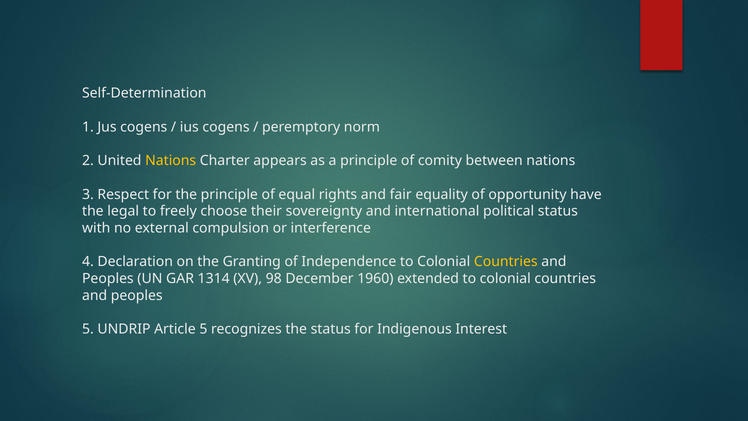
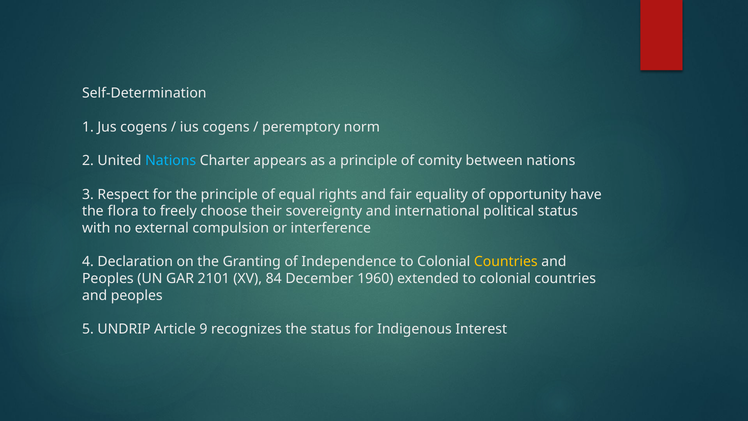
Nations colour: yellow -> light blue (171, 161)
legal: legal -> flora (123, 211)
1314: 1314 -> 2101 (214, 278)
98: 98 -> 84 (274, 278)
Article 5: 5 -> 9 (203, 329)
